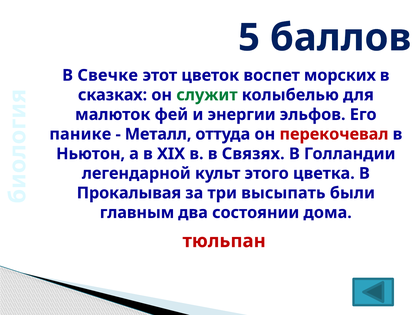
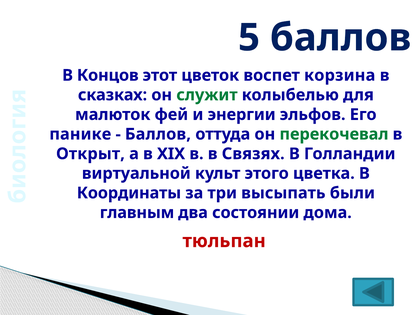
Свечке: Свечке -> Концов (108, 75)
морских: морских -> корзина (340, 75)
Металл: Металл -> Баллов (158, 134)
перекочевал colour: red -> green (334, 134)
Ньютон: Ньютон -> Открыт (90, 153)
легендарной: легендарной -> виртуальной (136, 173)
Прокалывая: Прокалывая -> Координаты (129, 193)
